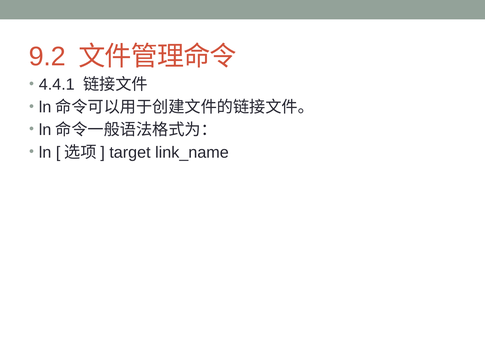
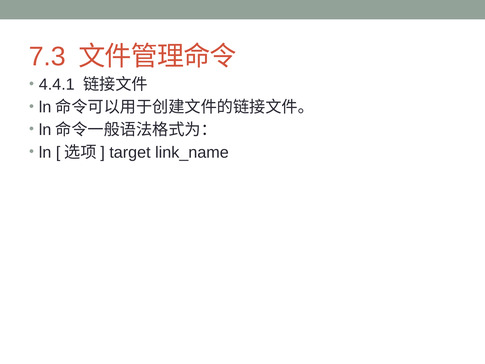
9.2: 9.2 -> 7.3 (47, 56)
